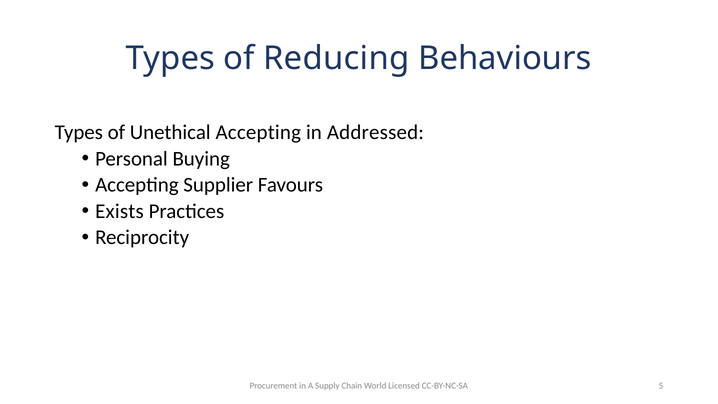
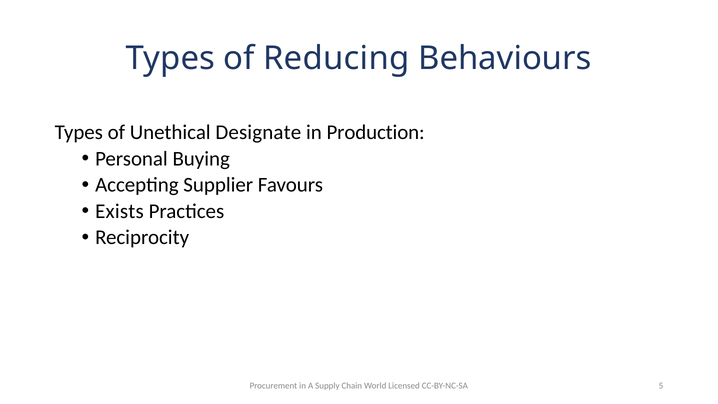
Unethical Accepting: Accepting -> Designate (258, 132)
Addressed: Addressed -> Production (376, 132)
